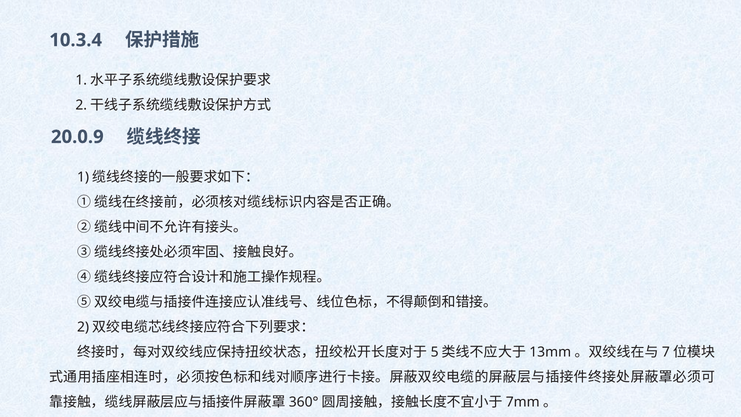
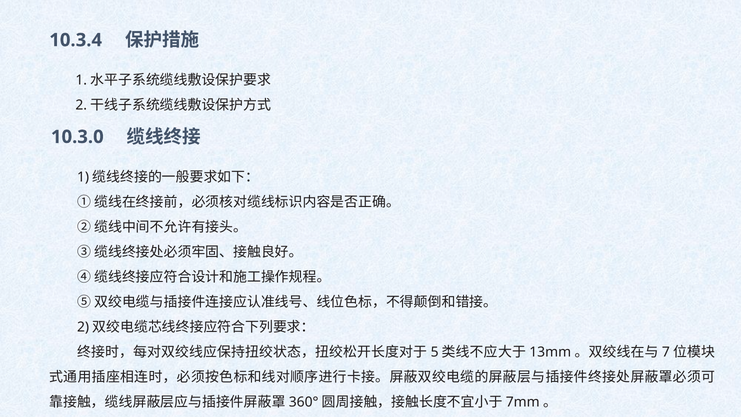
20.0.9: 20.0.9 -> 10.3.0 (77, 137)
